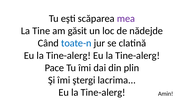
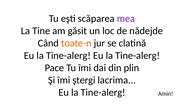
toate-n colour: blue -> orange (76, 43)
